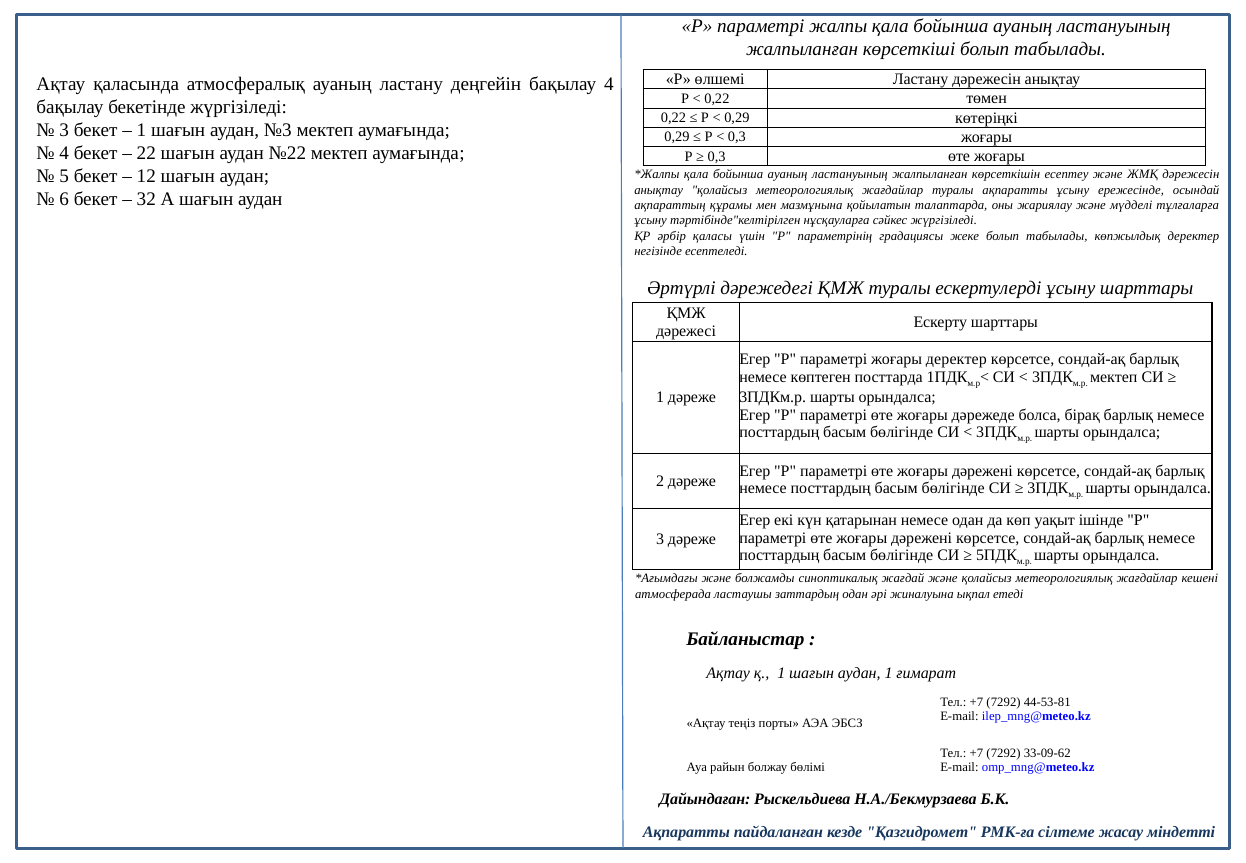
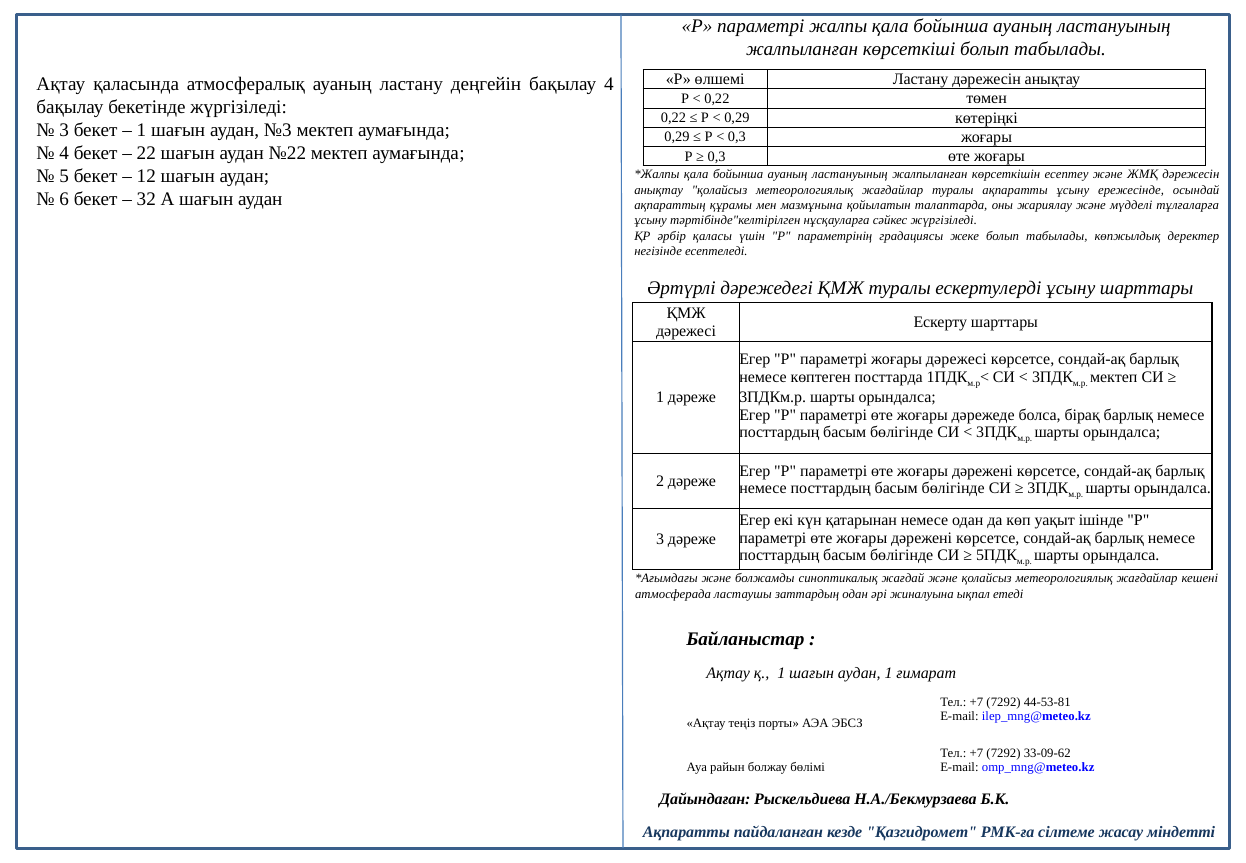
жоғары деректер: деректер -> дәрежесі (956, 359)
